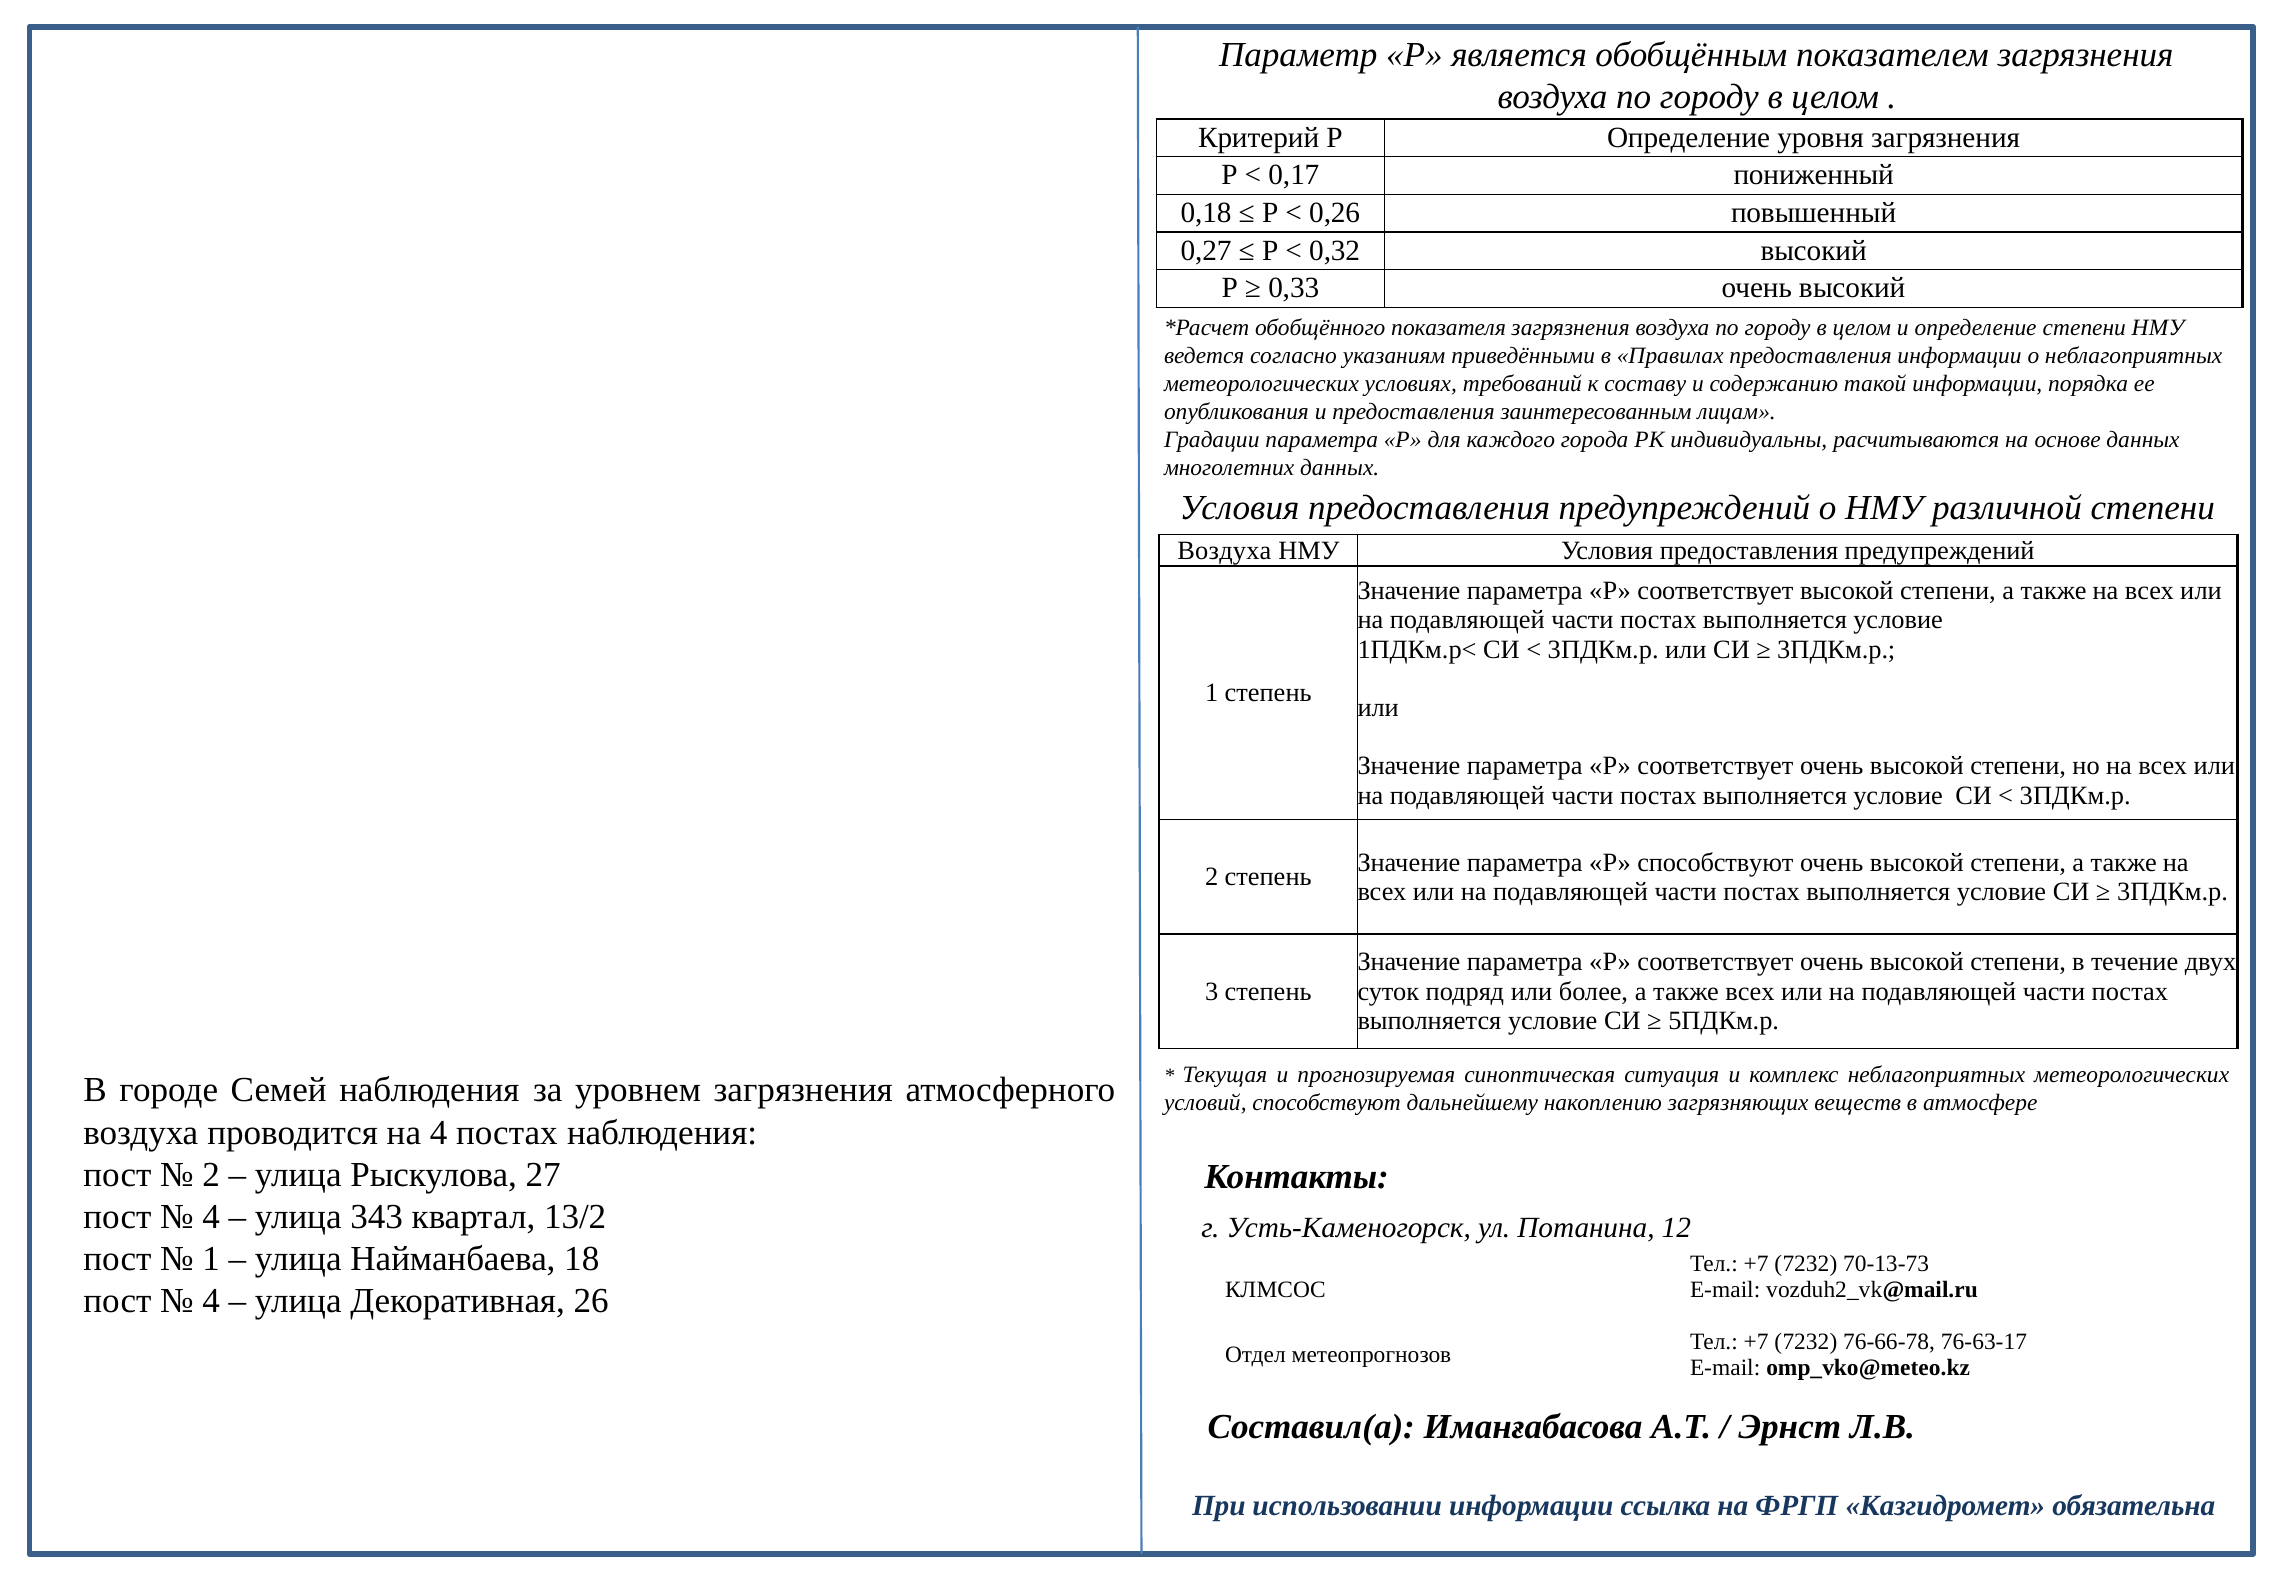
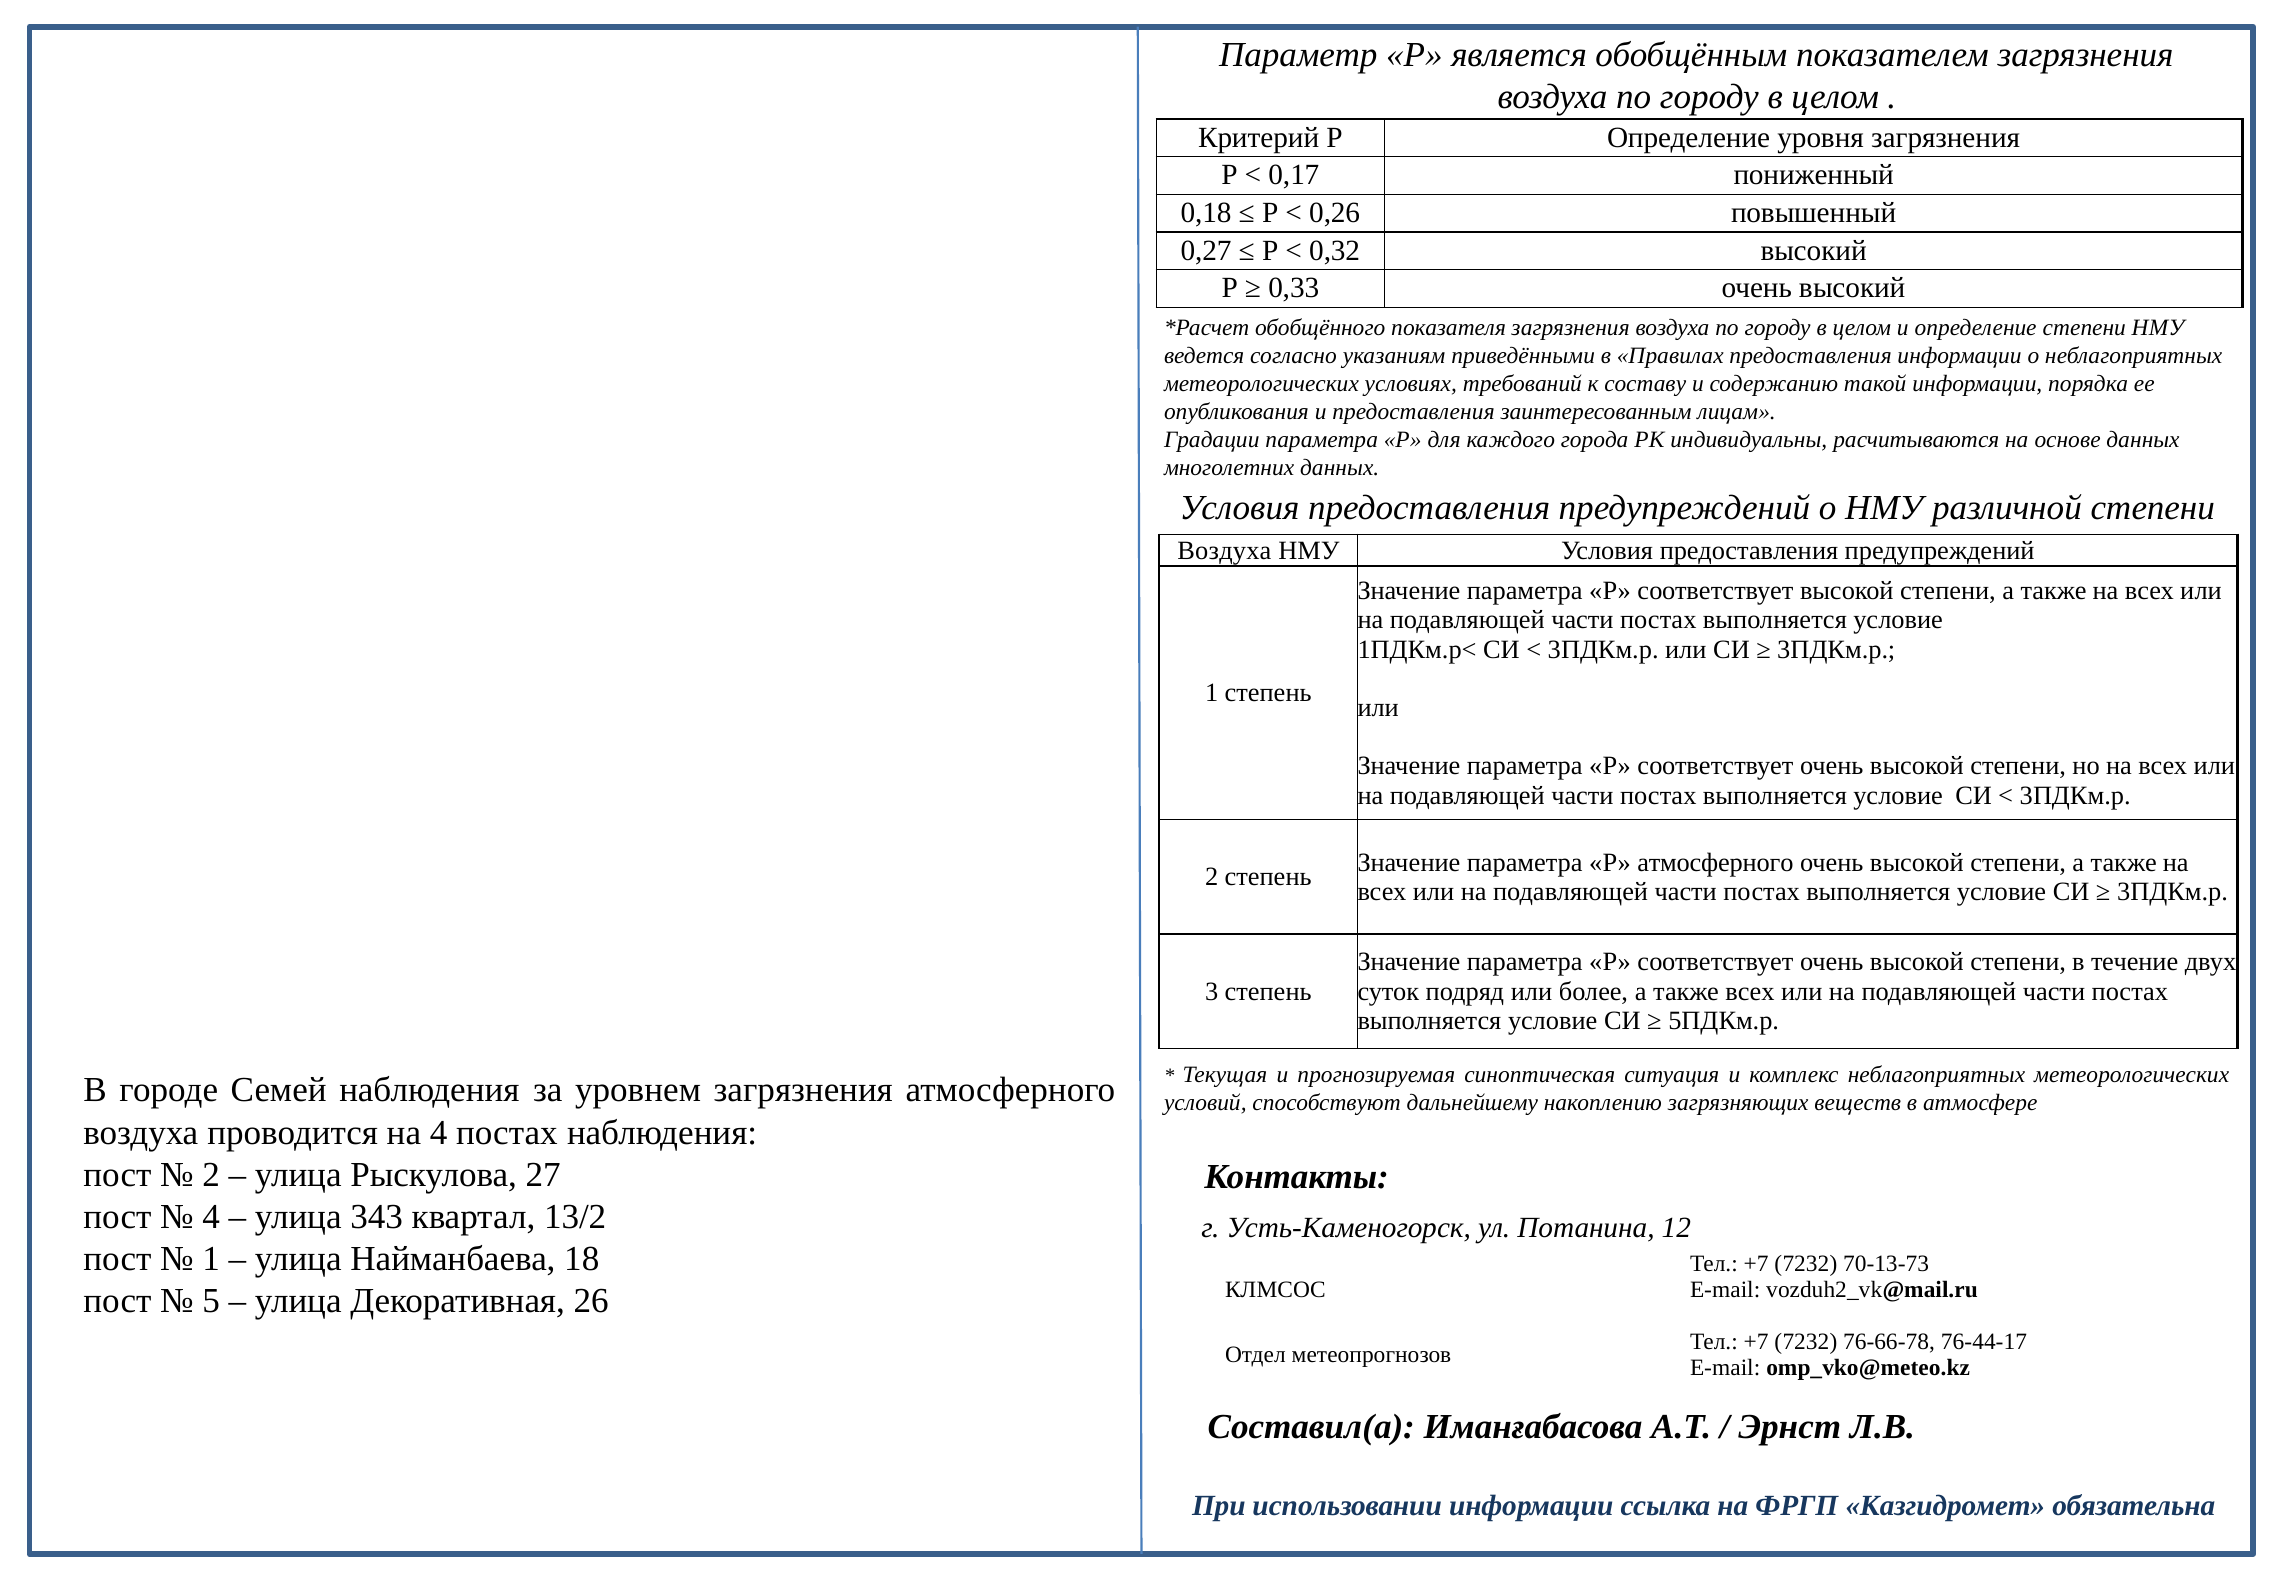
Р способствуют: способствуют -> атмосферного (1715, 862)
4: 4 -> 5 (211, 1301)
76-63-17: 76-63-17 -> 76-44-17 (1984, 1341)
